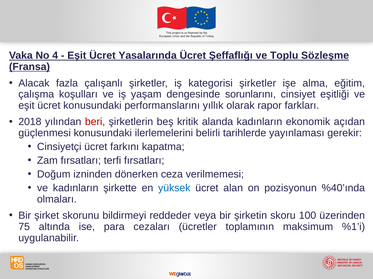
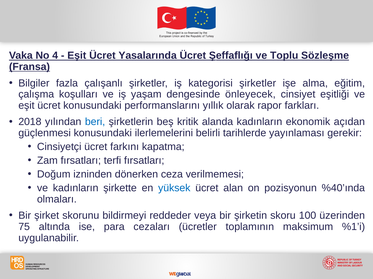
Alacak: Alacak -> Bilgiler (34, 83)
sorunlarını: sorunlarını -> önleyecek (250, 95)
beri colour: red -> blue (95, 122)
